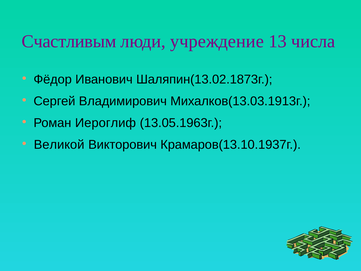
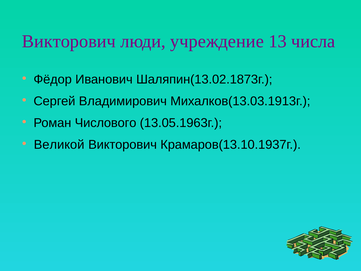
Счастливым: Счастливым -> Викторович (69, 41)
Иероглиф: Иероглиф -> Числового (106, 123)
